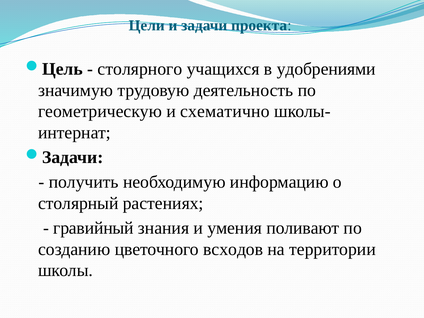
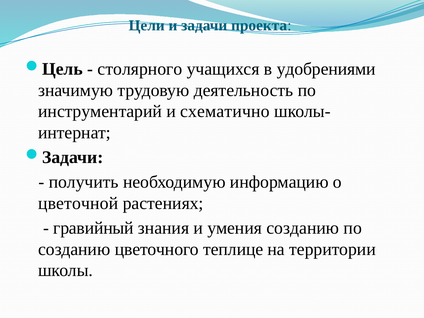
геометрическую: геометрическую -> инструментарий (100, 111)
столярный: столярный -> цветочной (78, 203)
умения поливают: поливают -> созданию (303, 228)
всходов: всходов -> теплице (233, 249)
